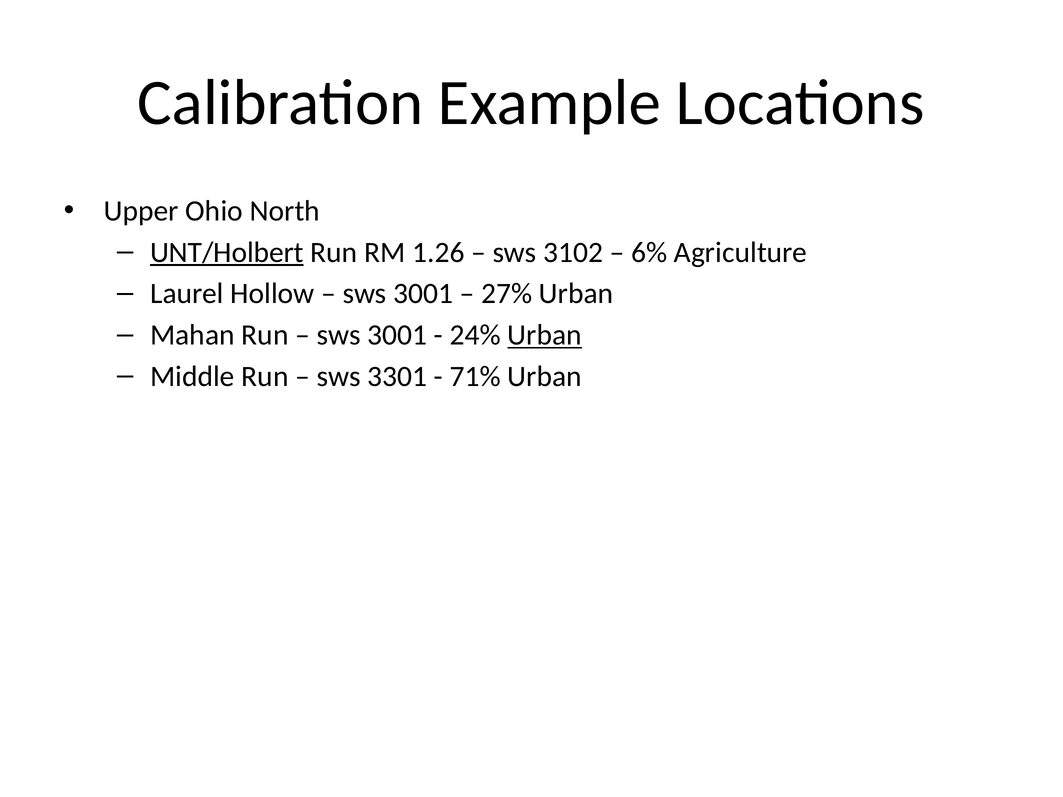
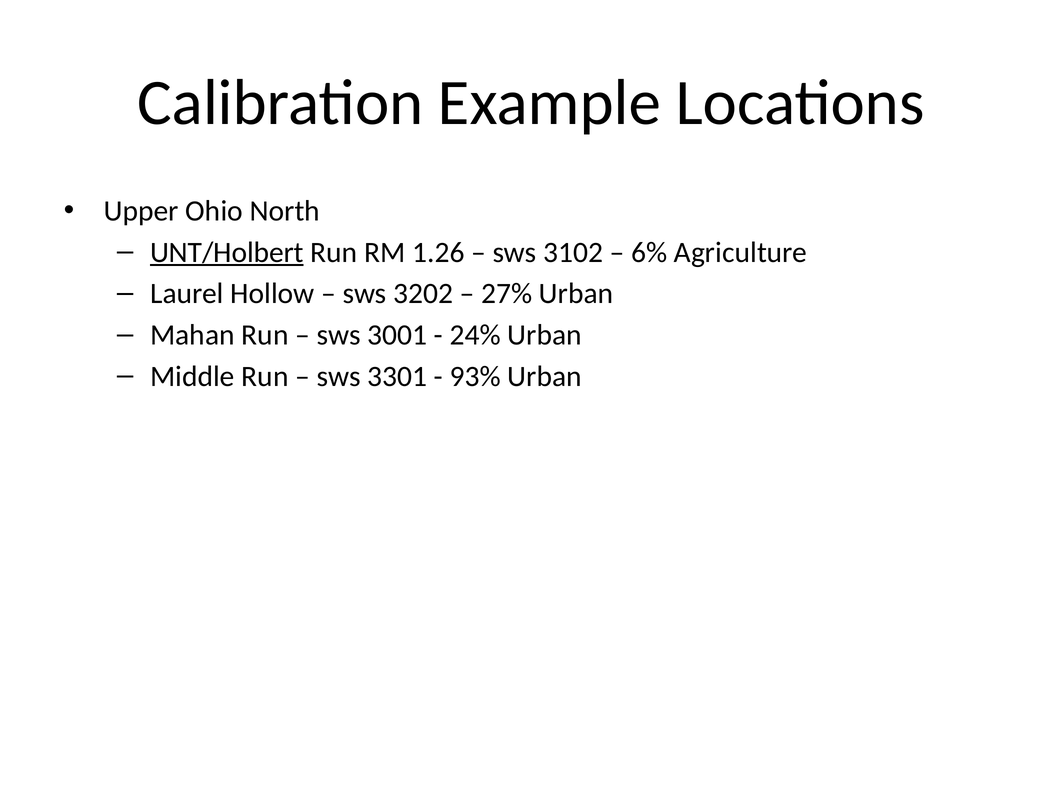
3001: 3001 -> 3202 (423, 294)
Urban underline: present -> none (545, 335)
71%: 71% -> 93% (475, 377)
